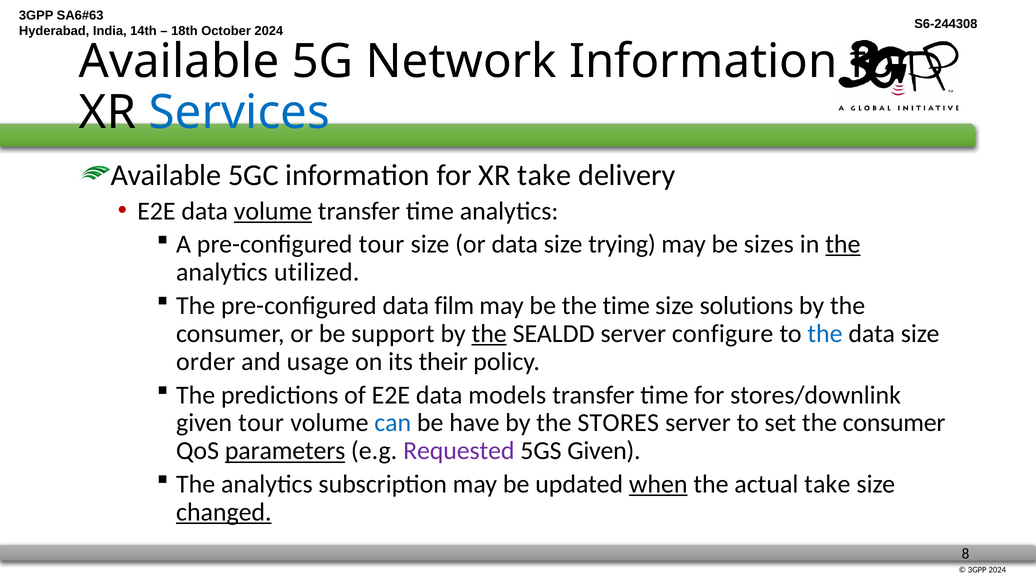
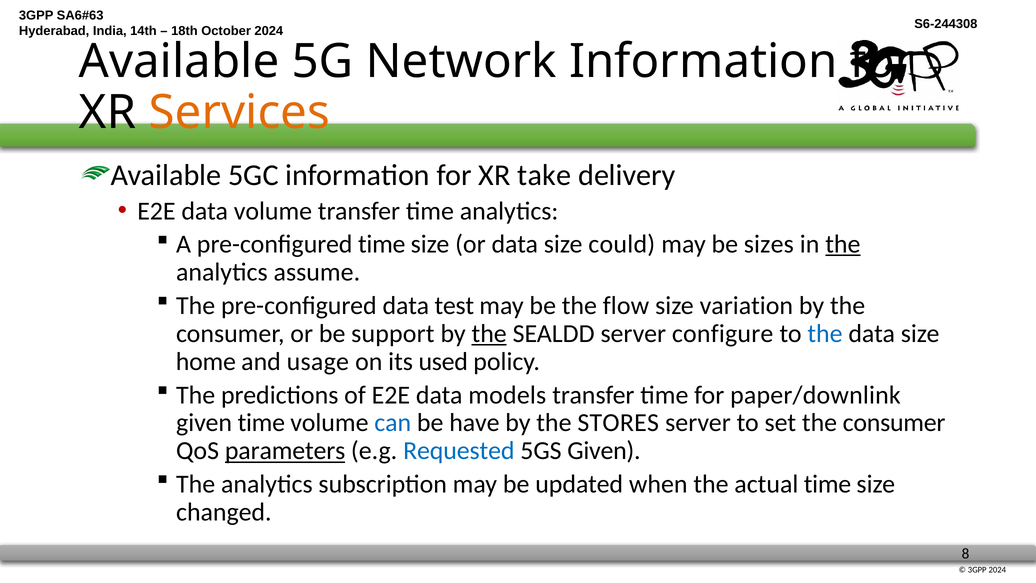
Services colour: blue -> orange (239, 113)
volume underline: present -> none (273, 211)
pre-configured tour: tour -> time (382, 244)
trying: trying -> could (622, 244)
utilized: utilized -> assume (317, 272)
film: film -> test (454, 306)
the time: time -> flow (626, 306)
solutions: solutions -> variation (746, 306)
order: order -> home (206, 361)
their: their -> used (443, 361)
stores/downlink: stores/downlink -> paper/downlink (815, 395)
given tour: tour -> time (261, 423)
Requested colour: purple -> blue (459, 451)
when underline: present -> none (658, 484)
actual take: take -> time (828, 484)
changed underline: present -> none (224, 512)
